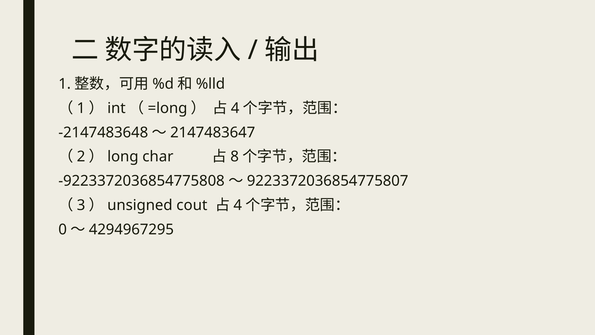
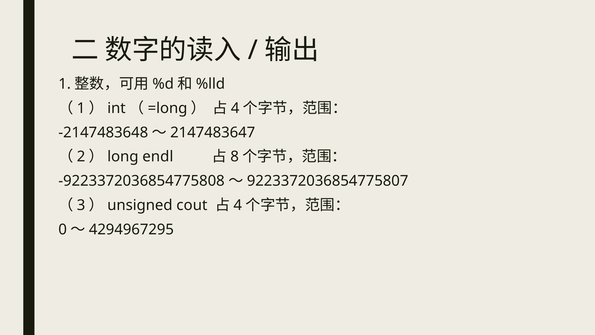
char: char -> endl (158, 157)
